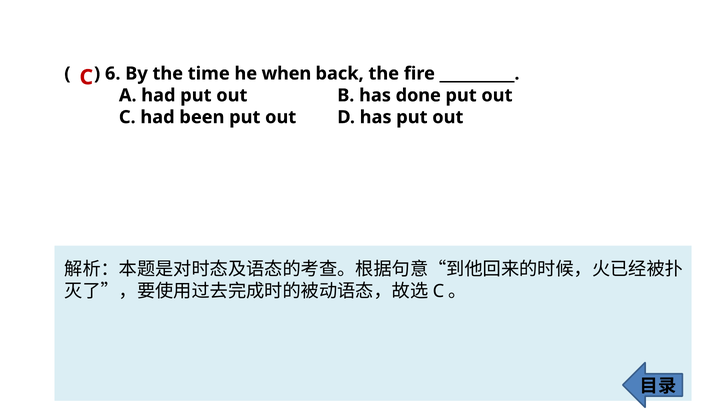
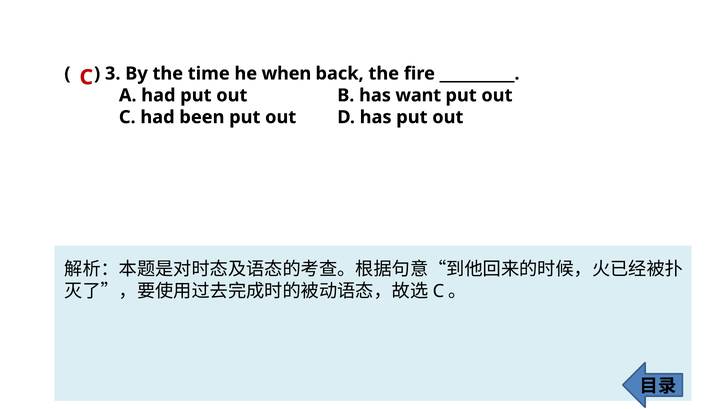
6: 6 -> 3 (113, 74)
done: done -> want (418, 95)
